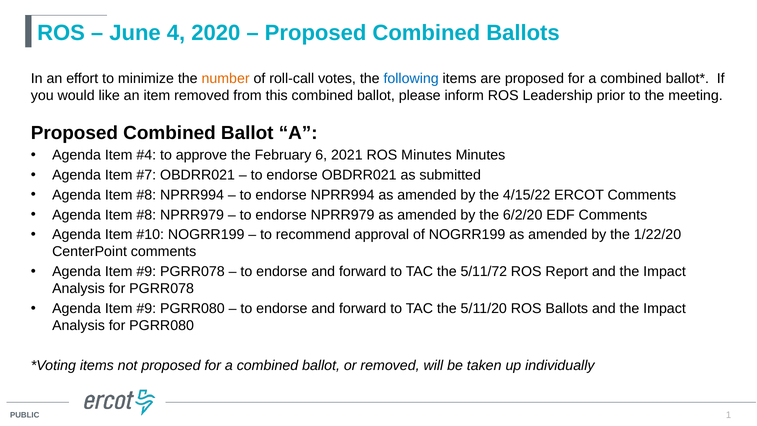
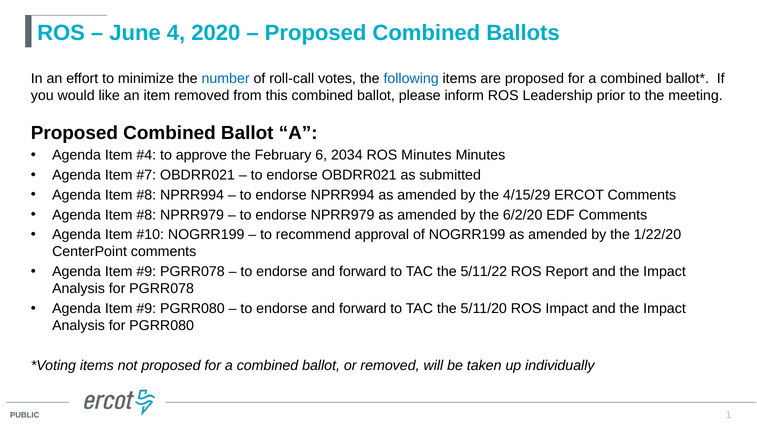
number colour: orange -> blue (226, 79)
2021: 2021 -> 2034 (347, 155)
4/15/22: 4/15/22 -> 4/15/29 (527, 195)
5/11/72: 5/11/72 -> 5/11/22 (484, 272)
ROS Ballots: Ballots -> Impact (567, 308)
